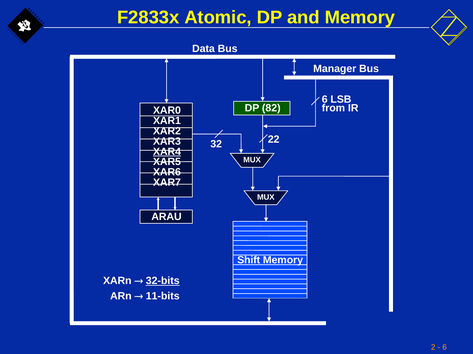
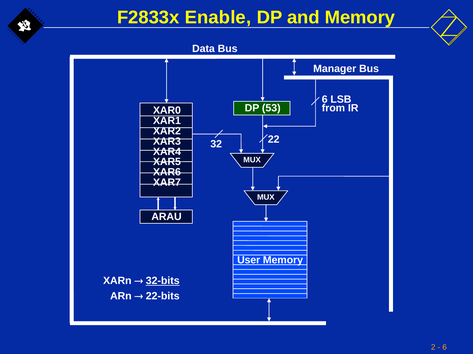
Atomic: Atomic -> Enable (218, 17)
82: 82 -> 53 (271, 108)
XAR4 underline: present -> none (167, 152)
Shift: Shift -> User (249, 261)
11-bits: 11-bits -> 22-bits (163, 297)
